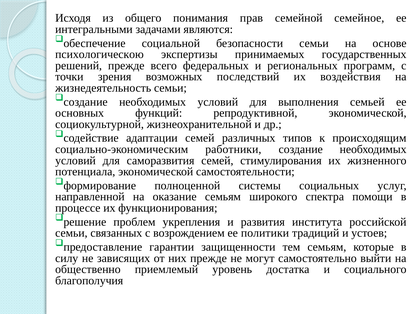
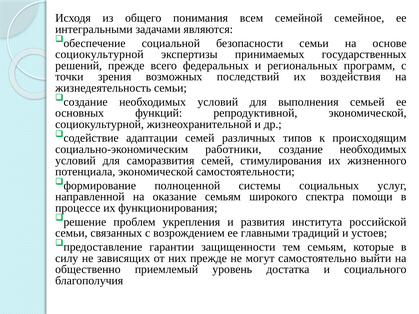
прав: прав -> всем (251, 18)
психологическою: психологическою -> социокультурной (99, 54)
политики: политики -> главными (265, 233)
